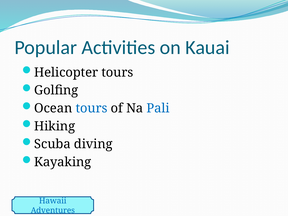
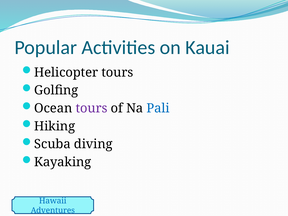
tours colour: blue -> purple (92, 108)
